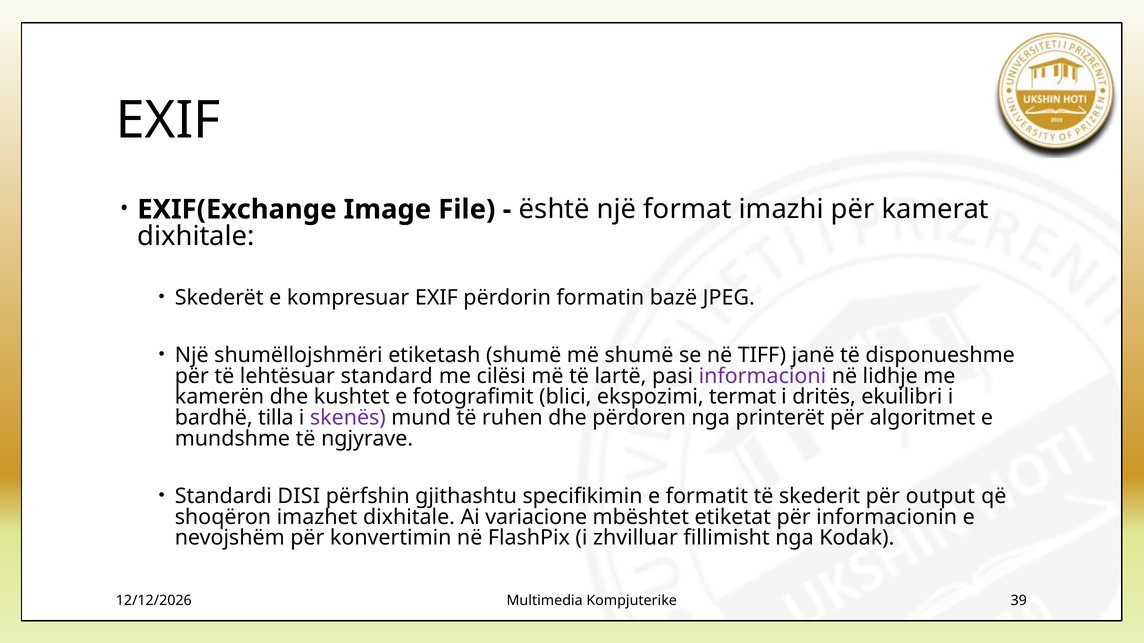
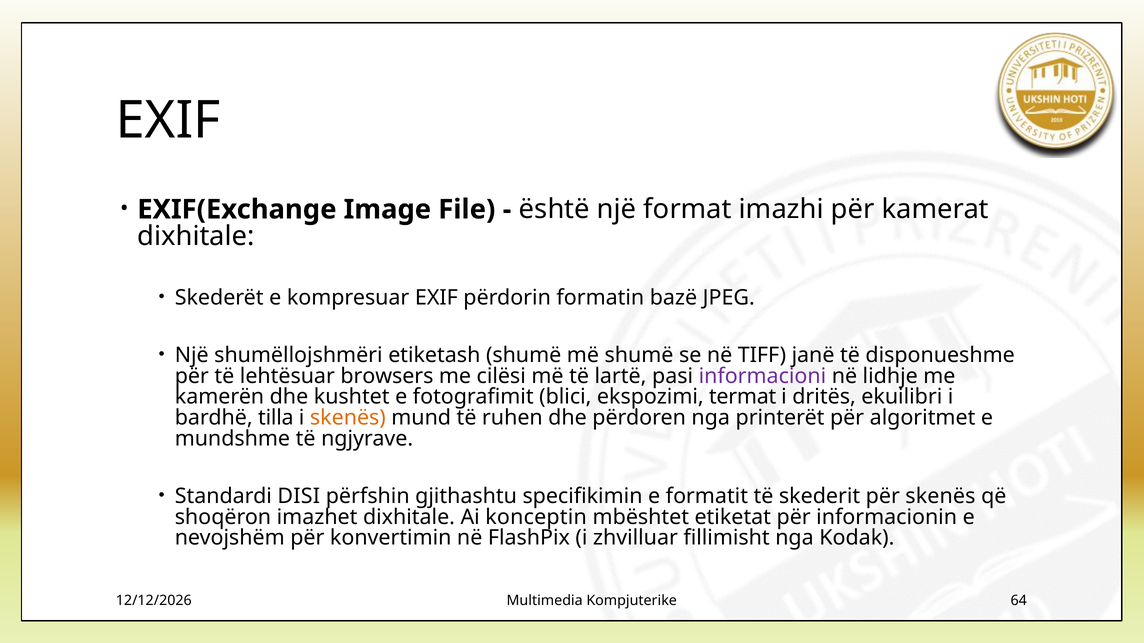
standard: standard -> browsers (387, 376)
skenës colour: purple -> orange (348, 418)
për output: output -> skenës (940, 497)
variacione: variacione -> konceptin (536, 517)
39: 39 -> 64 (1019, 601)
